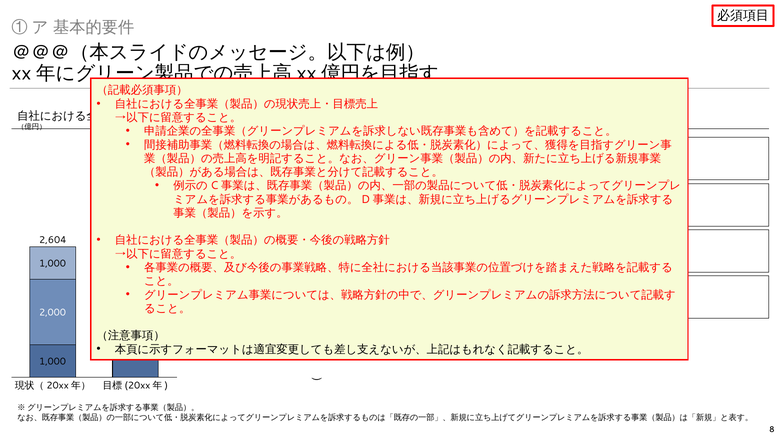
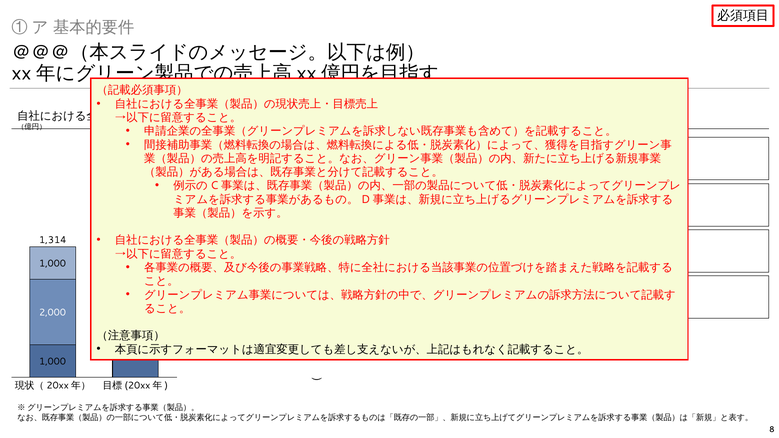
2,604: 2,604 -> 1,314 (53, 240)
